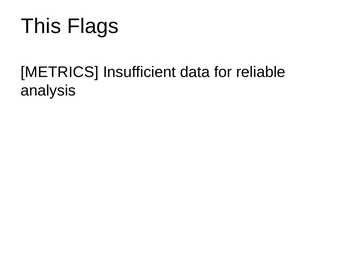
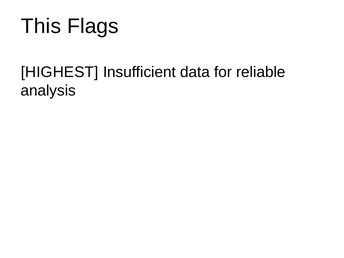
METRICS: METRICS -> HIGHEST (60, 72)
